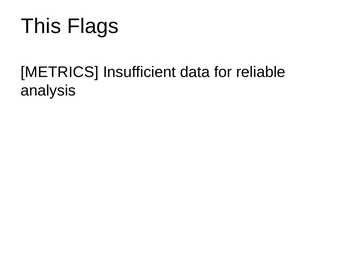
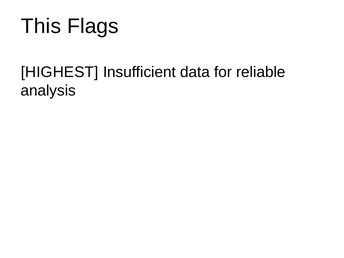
METRICS: METRICS -> HIGHEST (60, 72)
